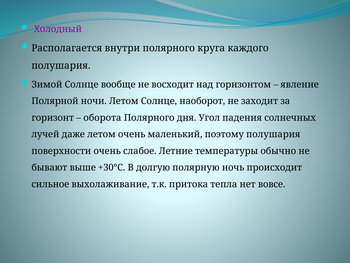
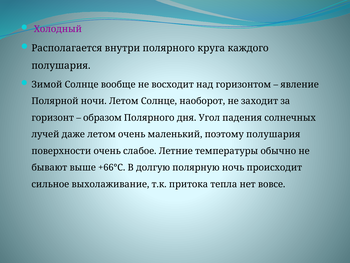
оборота: оборота -> образом (102, 118)
+30°С: +30°С -> +66°С (112, 167)
